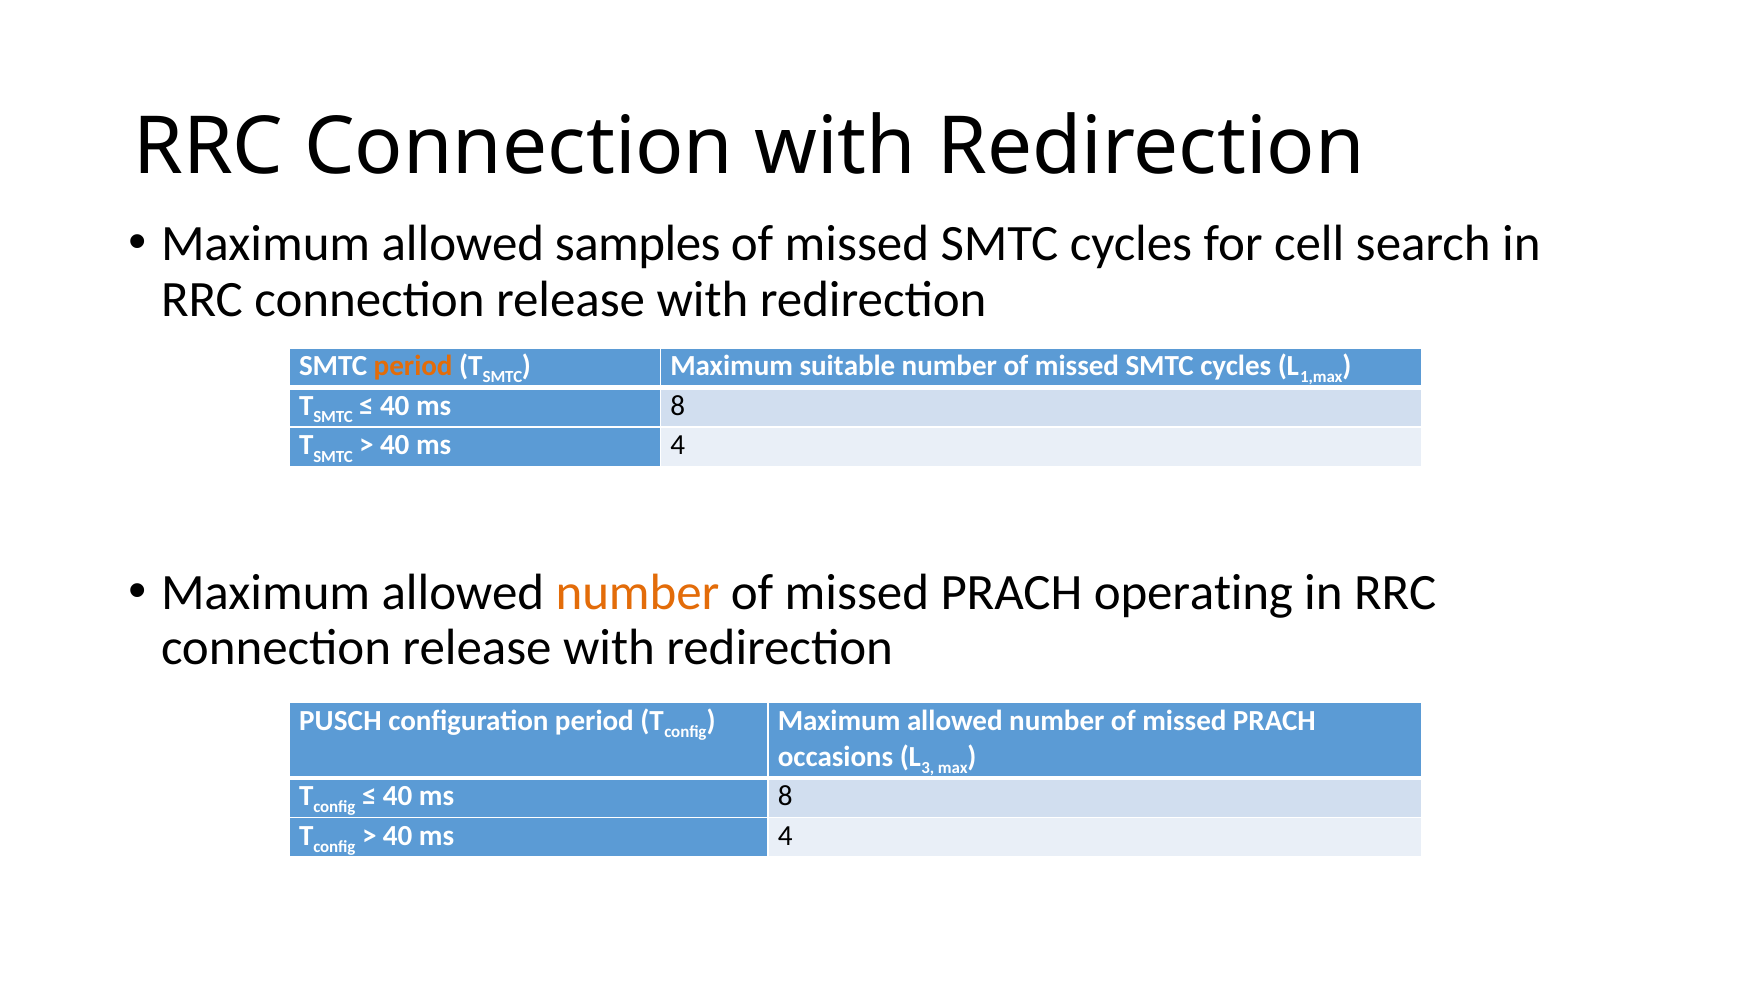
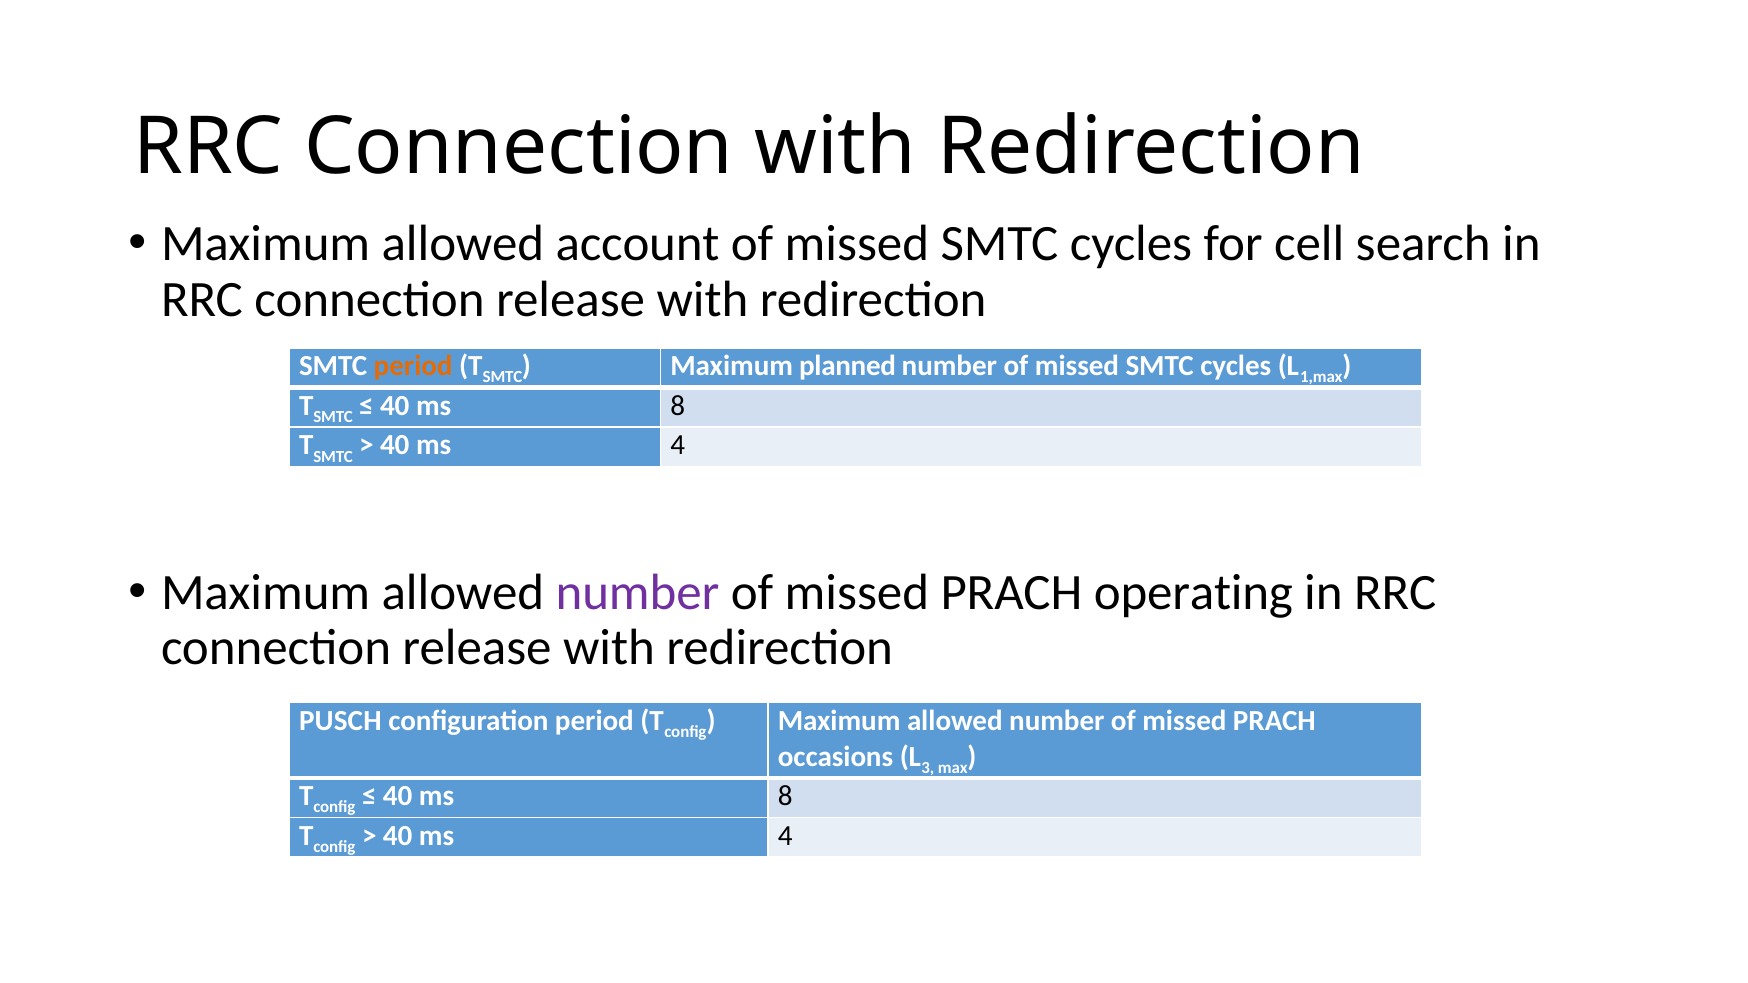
samples: samples -> account (638, 244)
suitable: suitable -> planned (848, 366)
number colour: orange -> purple (637, 592)
